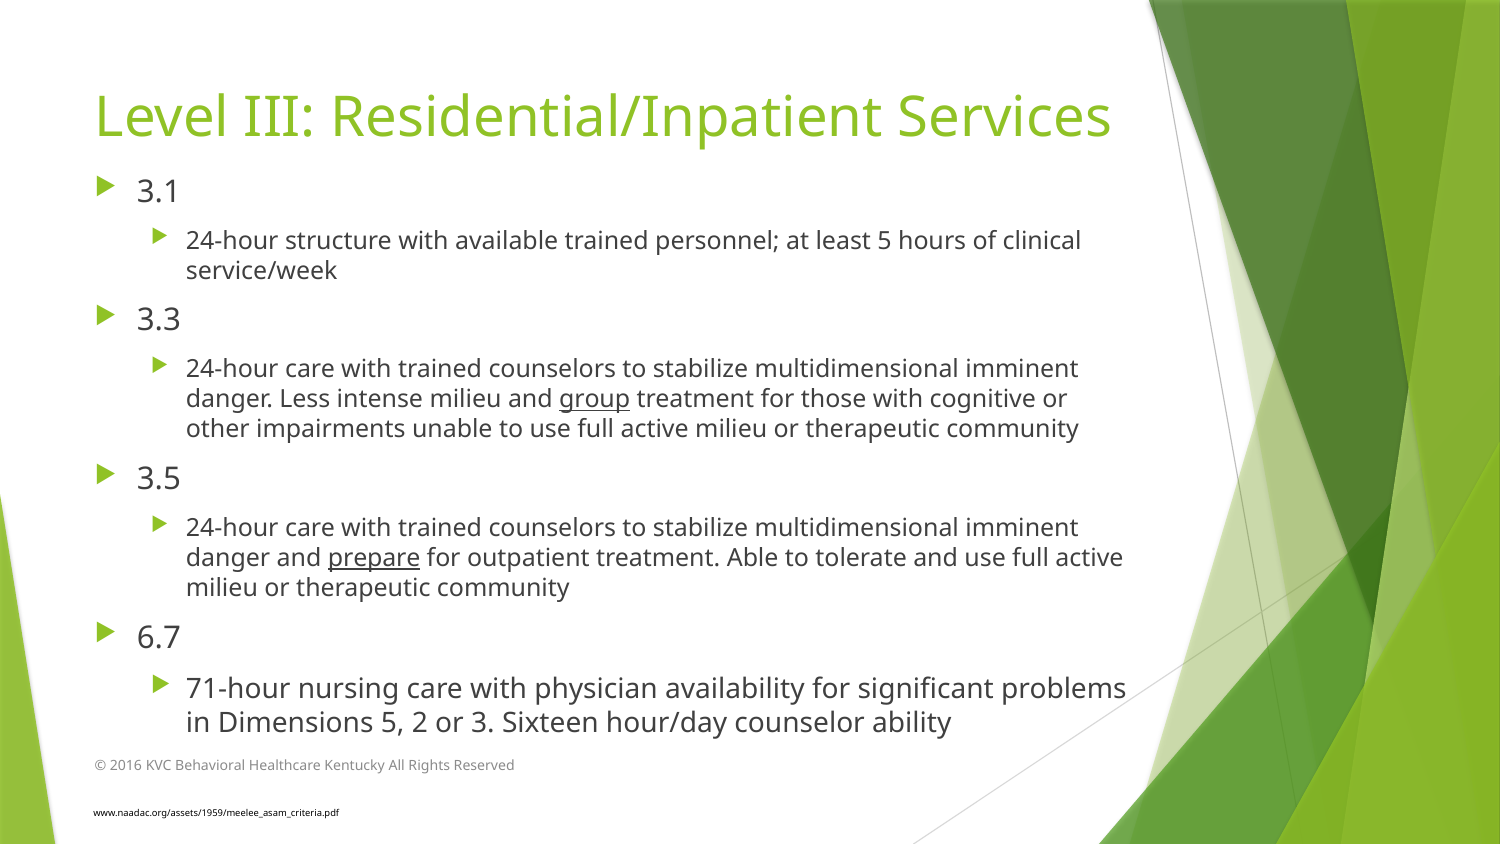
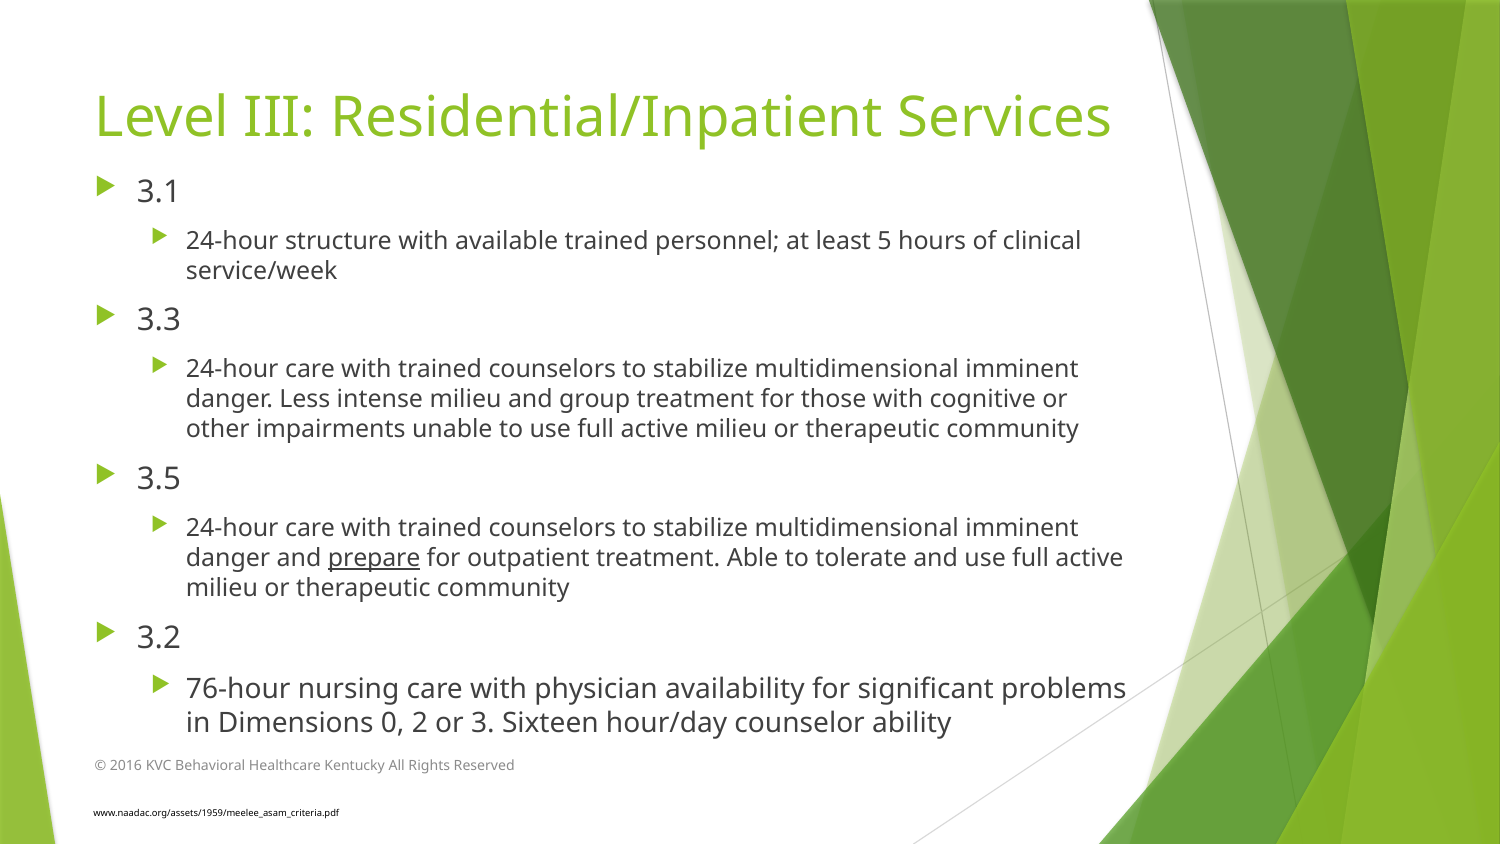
group underline: present -> none (595, 399)
6.7: 6.7 -> 3.2 (159, 638)
71-hour: 71-hour -> 76-hour (238, 689)
Dimensions 5: 5 -> 0 (393, 723)
